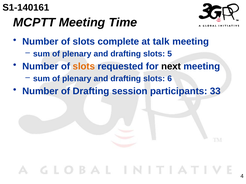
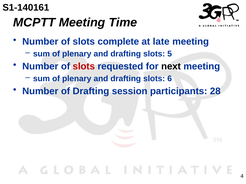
talk: talk -> late (161, 42)
slots colour: orange -> red (84, 67)
33: 33 -> 28 (215, 91)
